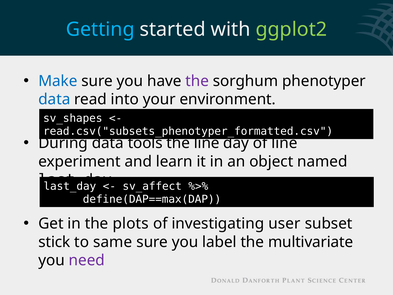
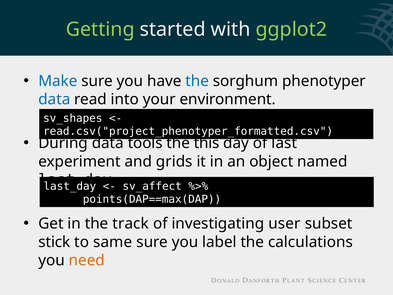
Getting colour: light blue -> light green (100, 29)
the colour: purple -> blue (197, 81)
read.csv("subsets_phenotyper_formatted.csv: read.csv("subsets_phenotyper_formatted.csv -> read.csv("project_phenotyper_formatted.csv (188, 131)
the line: line -> this (207, 143)
of line: line -> last (284, 143)
learn: learn -> grids (174, 161)
define(DAP==max(DAP: define(DAP==max(DAP -> points(DAP==max(DAP (152, 199)
plots: plots -> track (131, 223)
multivariate: multivariate -> calculations (311, 242)
need colour: purple -> orange (87, 260)
